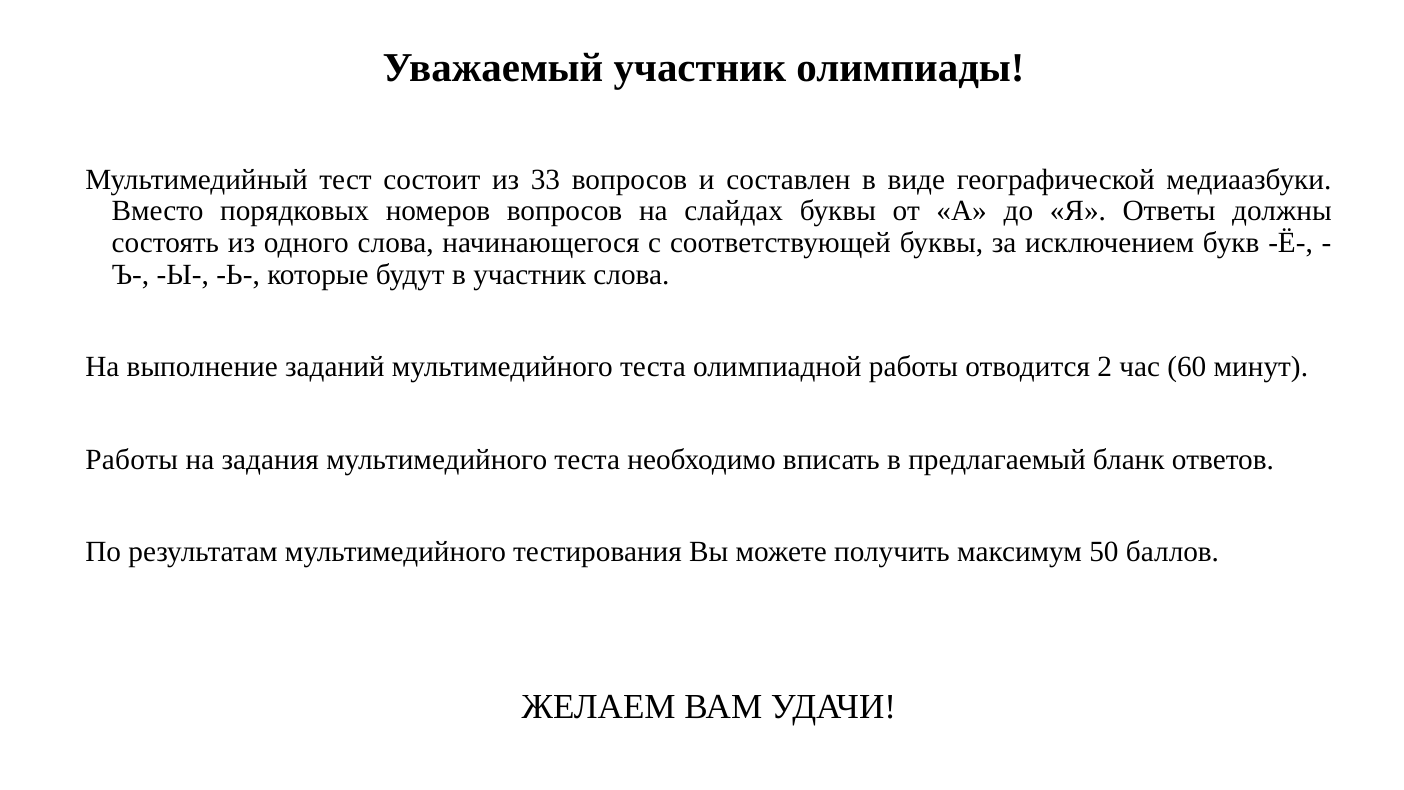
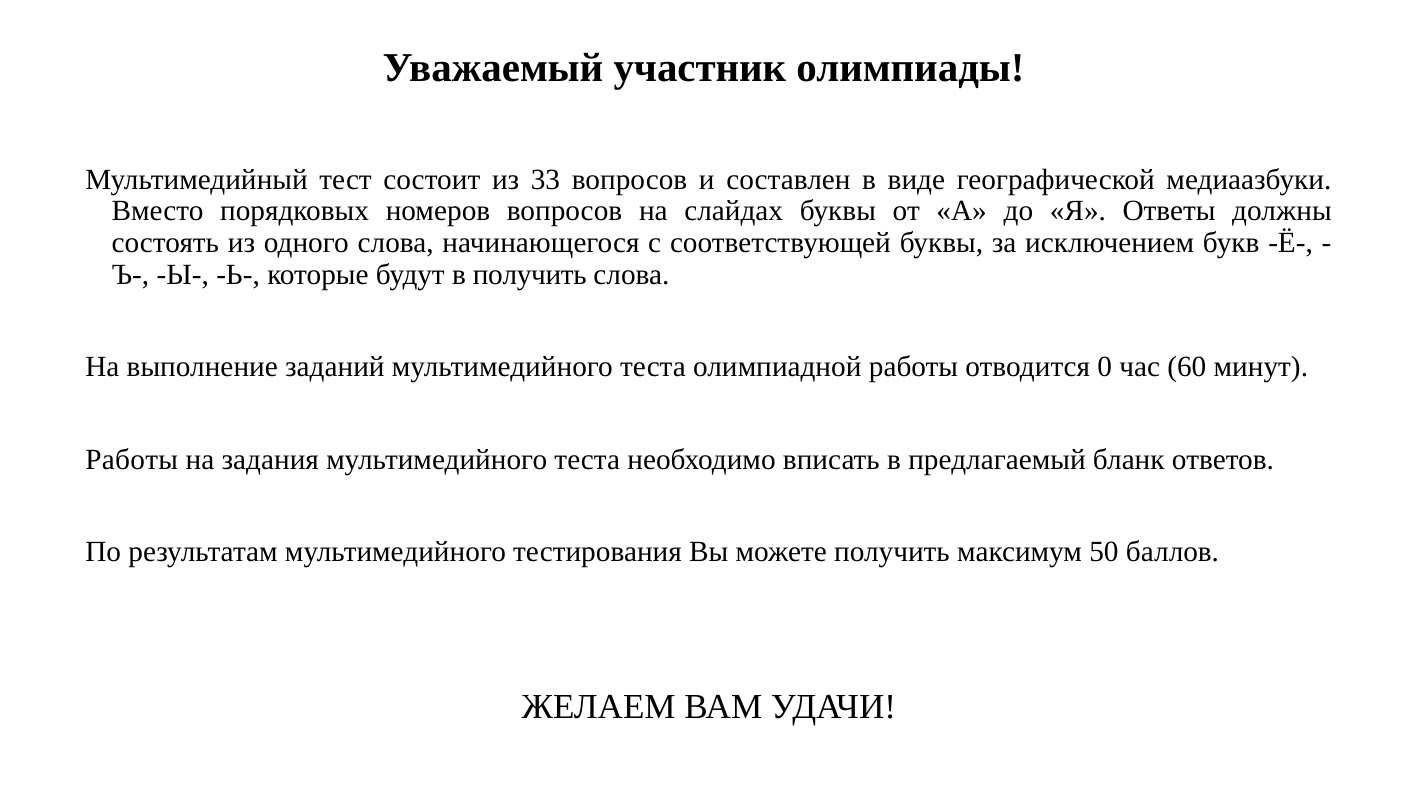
в участник: участник -> получить (530, 274)
2: 2 -> 0 (1105, 367)
